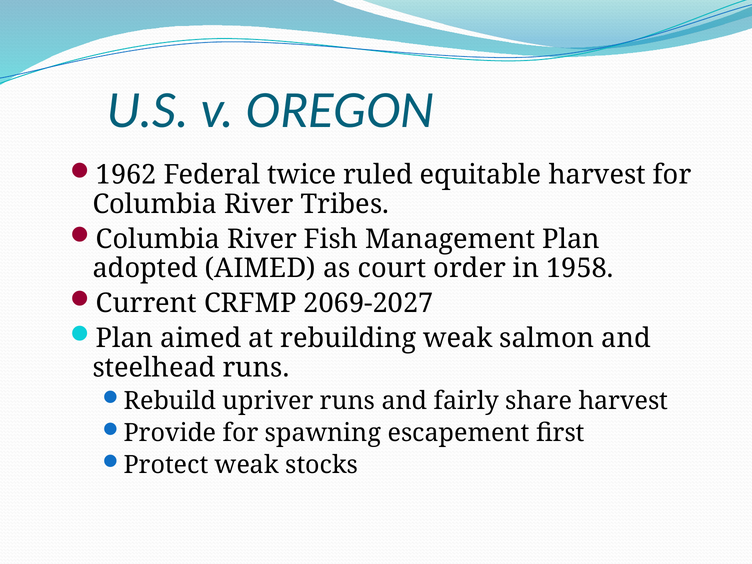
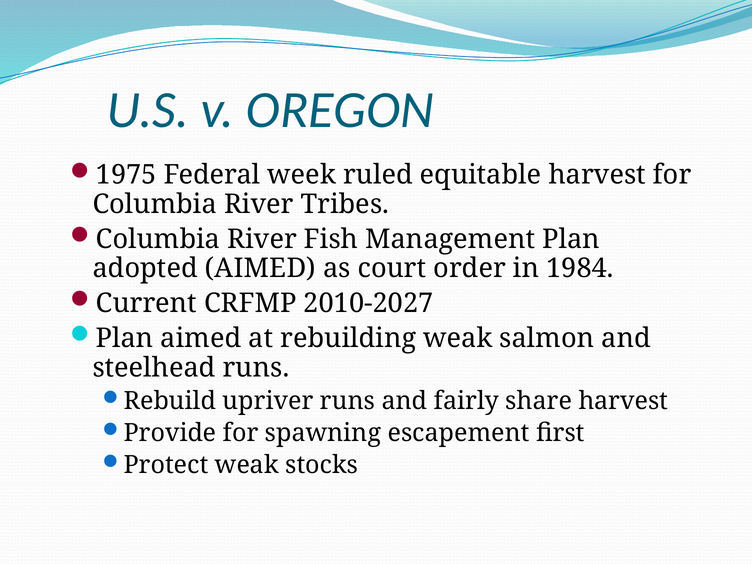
1962: 1962 -> 1975 (126, 175)
twice: twice -> week (302, 175)
1958: 1958 -> 1984 (580, 269)
2069-2027: 2069-2027 -> 2010-2027 (368, 303)
